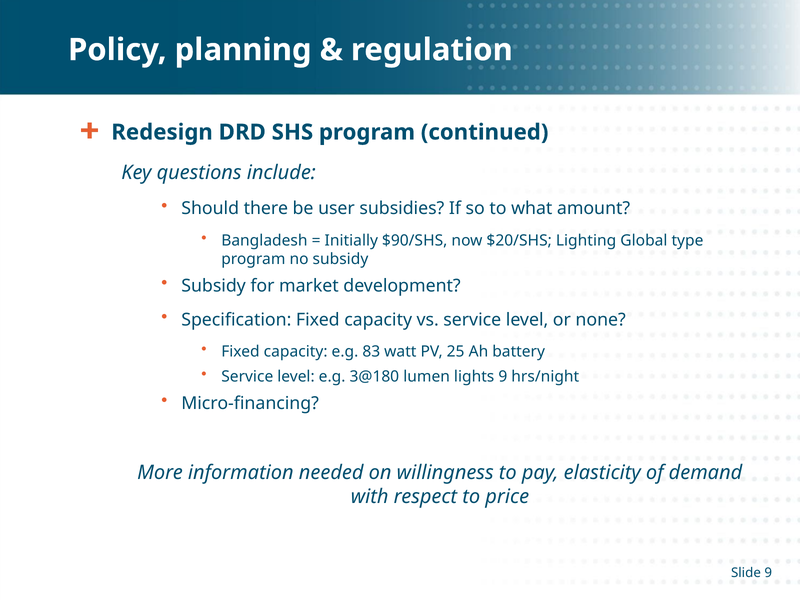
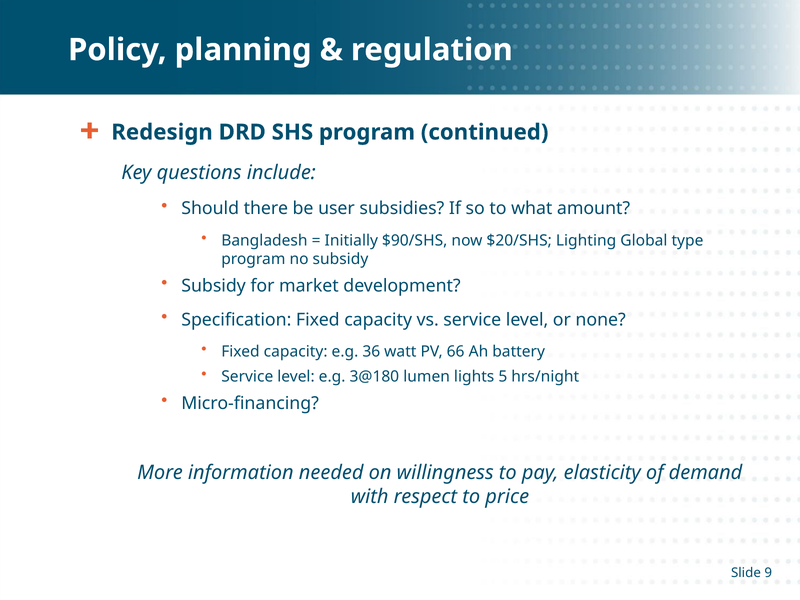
83: 83 -> 36 (371, 352)
25: 25 -> 66 (456, 352)
lights 9: 9 -> 5 (503, 376)
